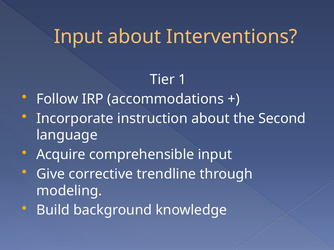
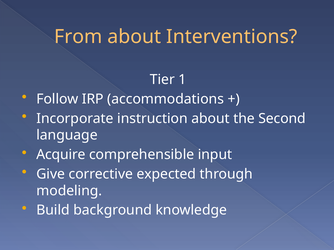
Input: Input -> From (78, 37)
trendline: trendline -> expected (166, 174)
